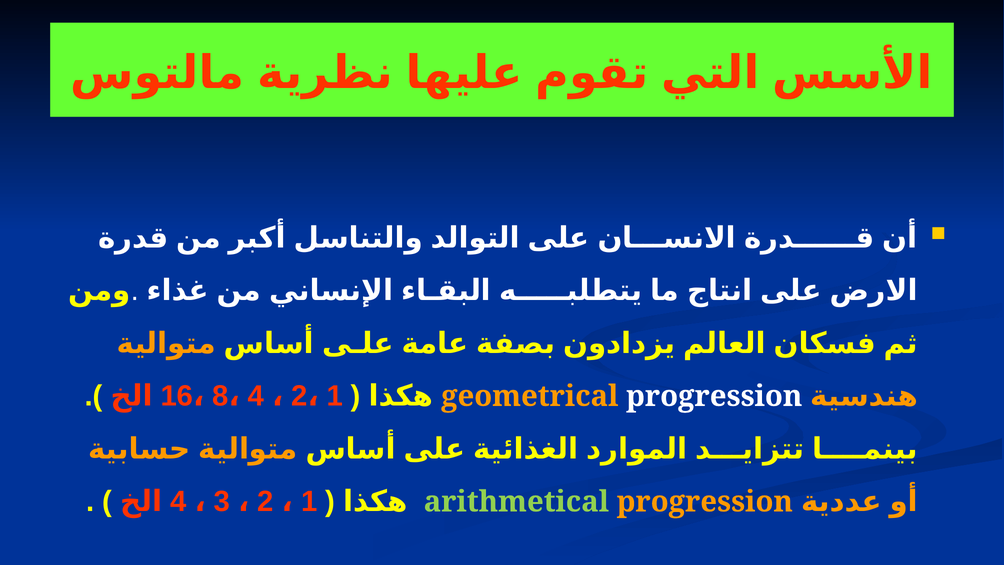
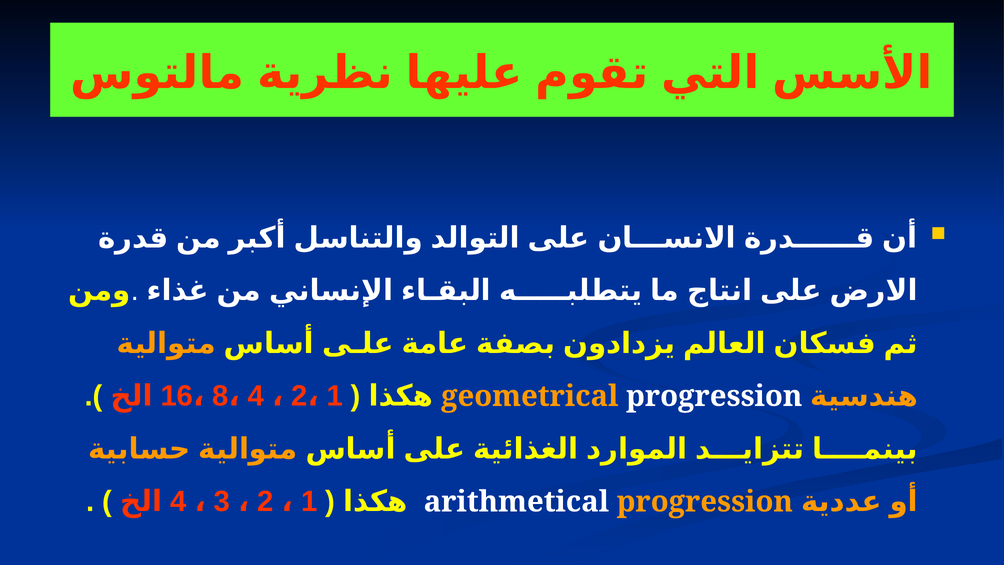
arithmetical colour: light green -> white (516, 502)
